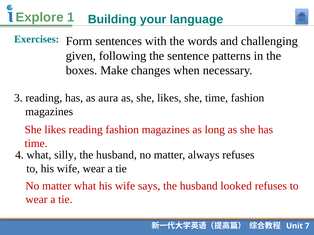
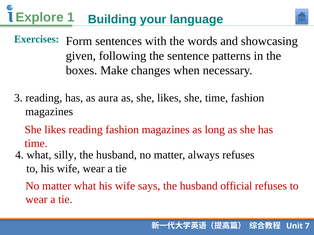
challenging: challenging -> showcasing (269, 41)
looked: looked -> official (236, 186)
